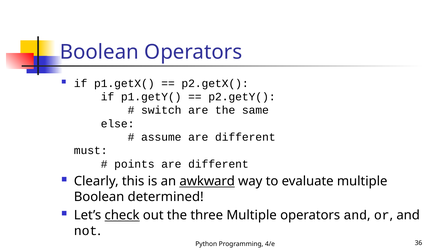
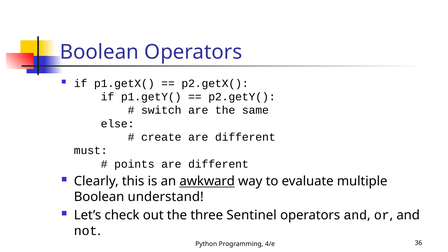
assume: assume -> create (161, 137)
determined: determined -> understand (166, 197)
check underline: present -> none (122, 215)
three Multiple: Multiple -> Sentinel (252, 215)
